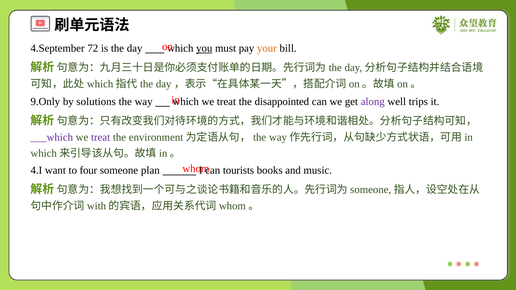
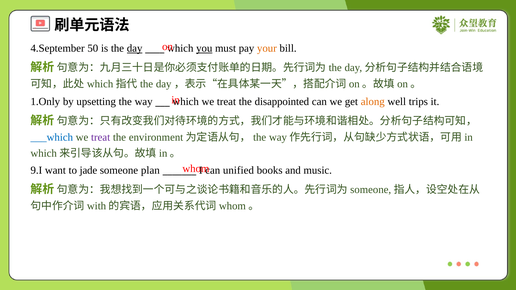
72: 72 -> 50 (93, 48)
day underline: none -> present (135, 48)
9.Only: 9.Only -> 1.Only (45, 102)
solutions: solutions -> upsetting (96, 102)
along colour: purple -> orange (373, 102)
___which colour: purple -> blue (52, 137)
4.I: 4.I -> 9.I (36, 170)
four: four -> jade (88, 170)
tourists: tourists -> unified (238, 170)
